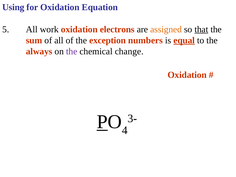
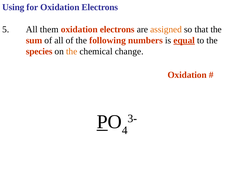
for Oxidation Equation: Equation -> Electrons (100, 7)
work: work -> them (49, 29)
that underline: present -> none (201, 29)
exception: exception -> following (108, 40)
always: always -> species (39, 51)
the colour: purple -> orange (72, 51)
